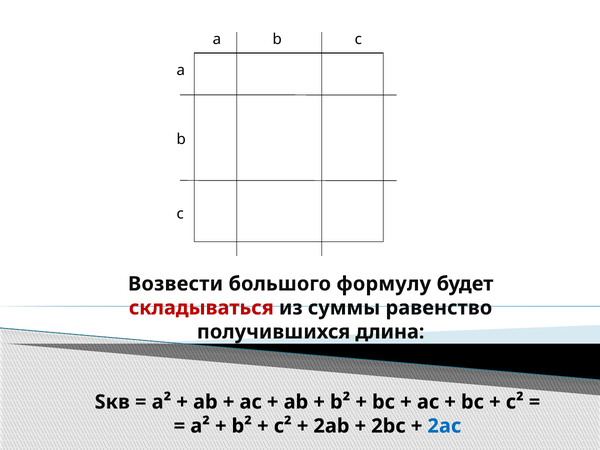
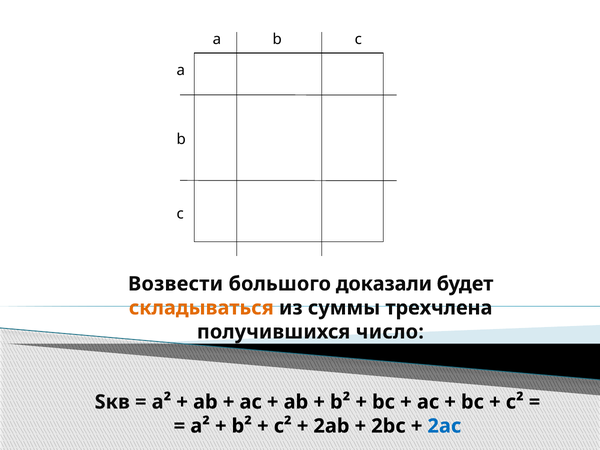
формулу: формулу -> доказали (384, 284)
складываться colour: red -> orange (201, 308)
равенство: равенство -> трехчлена (439, 308)
длина: длина -> число (390, 332)
